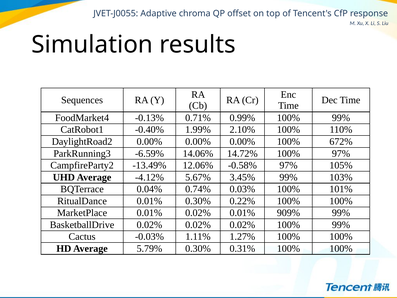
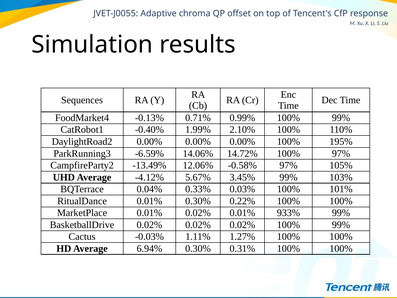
672%: 672% -> 195% (341, 141)
0.74%: 0.74% -> 0.33% (198, 189)
909%: 909% -> 933% (288, 213)
5.79%: 5.79% -> 6.94% (149, 248)
